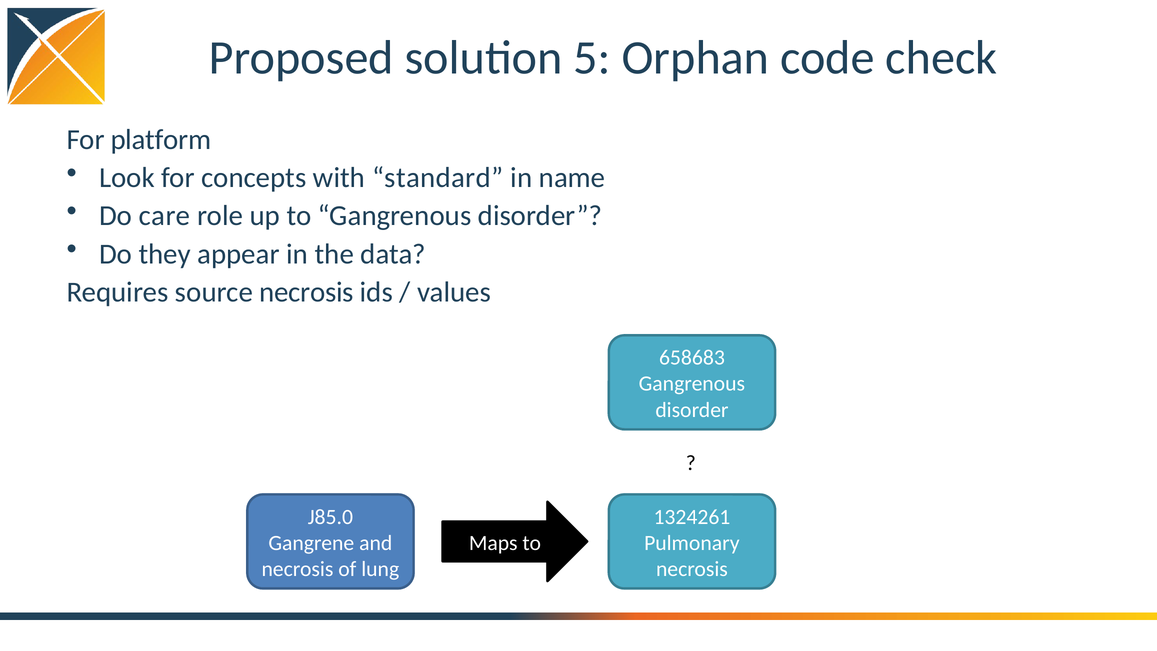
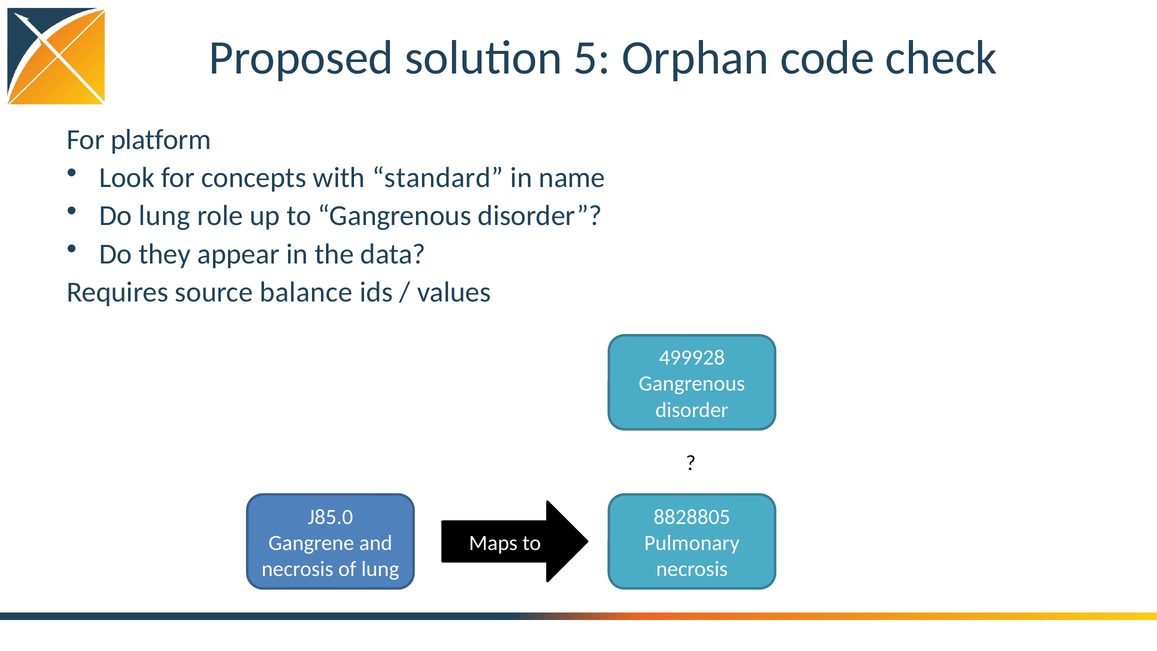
Do care: care -> lung (165, 216)
source necrosis: necrosis -> balance (306, 292)
658683: 658683 -> 499928 (692, 358)
1324261: 1324261 -> 8828805 (692, 517)
